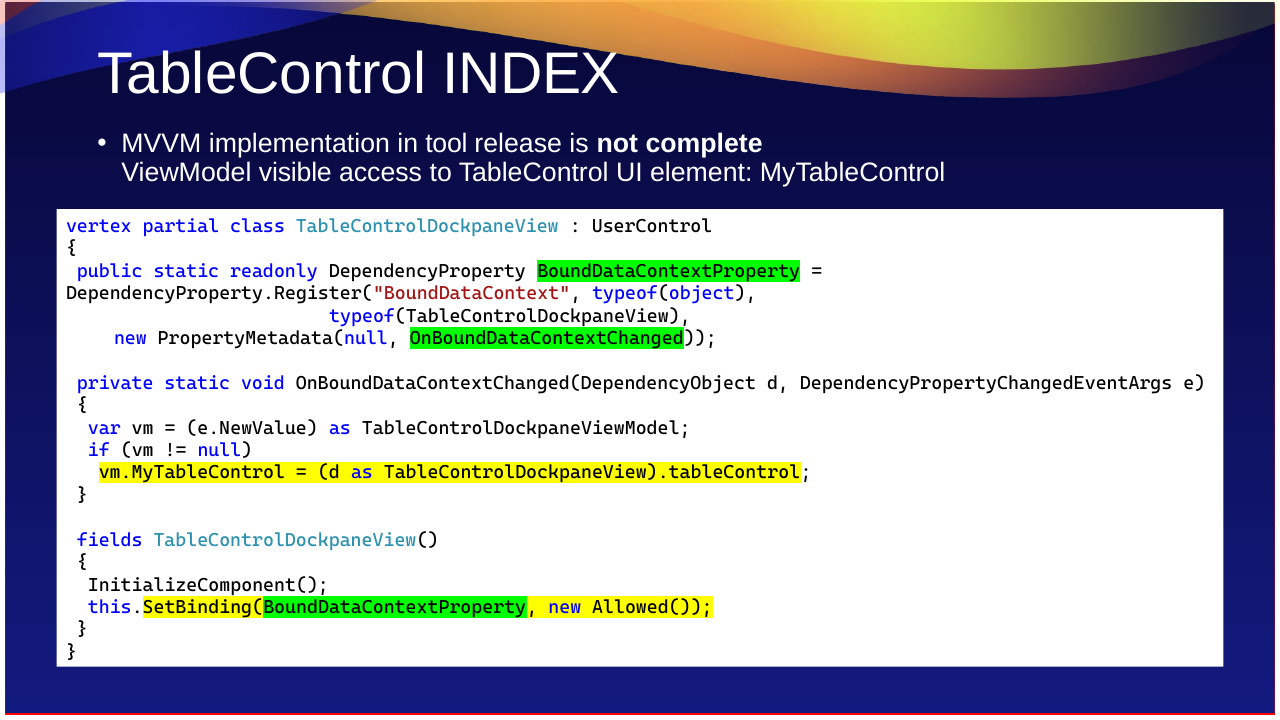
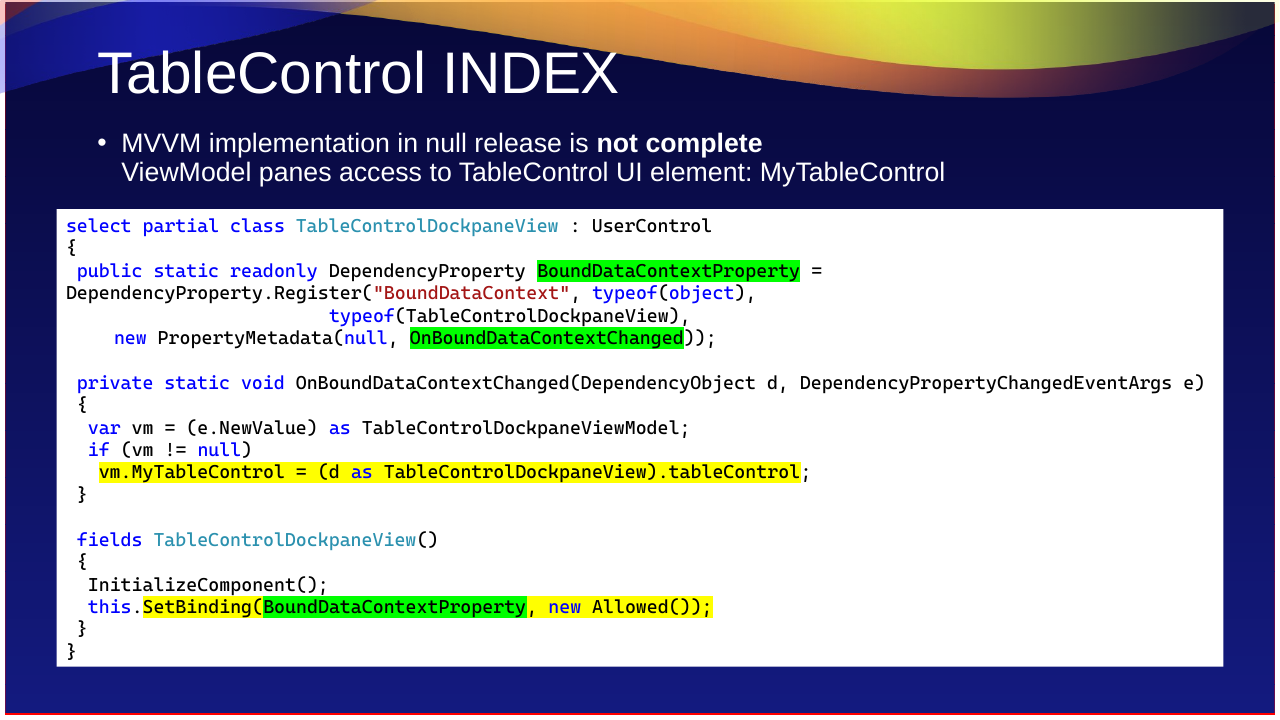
in tool: tool -> null (446, 144)
visible: visible -> panes (295, 173)
vertex: vertex -> select (99, 226)
